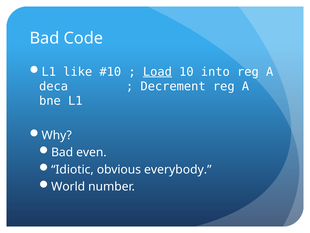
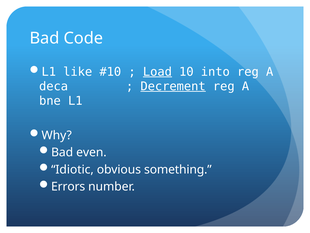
Decrement underline: none -> present (173, 86)
everybody: everybody -> something (178, 169)
World: World -> Errors (68, 186)
